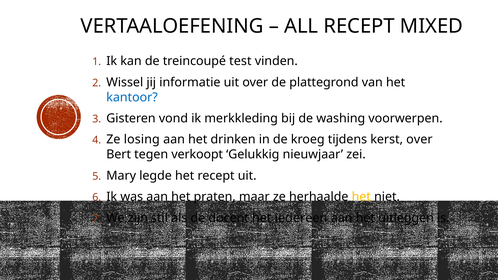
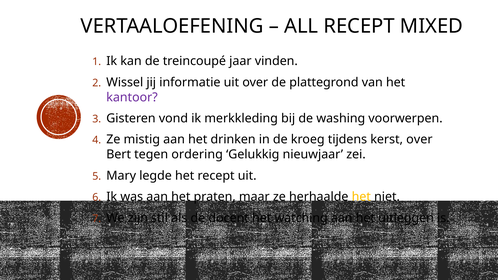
test: test -> jaar (240, 61)
kantoor colour: blue -> purple (132, 97)
losing: losing -> mistig (142, 140)
verkoopt: verkoopt -> ordering (197, 155)
iedereen: iedereen -> watching (301, 218)
